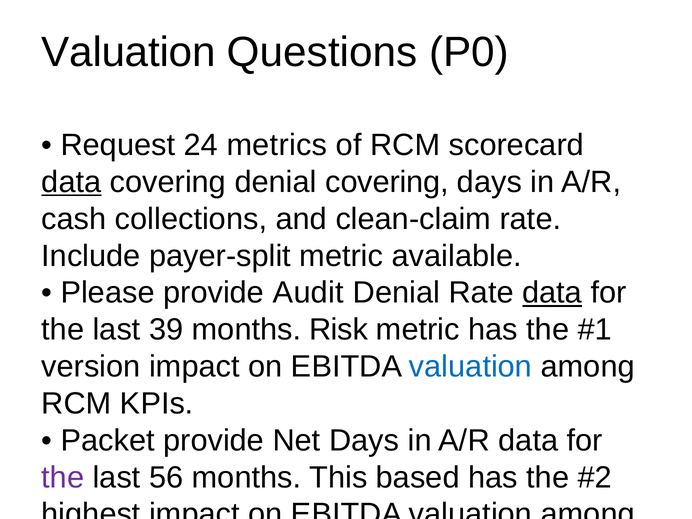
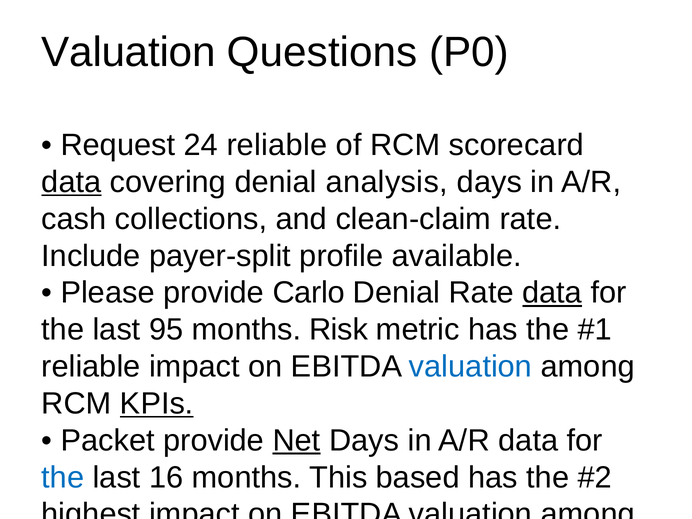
24 metrics: metrics -> reliable (277, 145)
denial covering: covering -> analysis (387, 182)
payer-split metric: metric -> profile (341, 256)
Audit: Audit -> Carlo (309, 293)
39: 39 -> 95 (166, 330)
version: version -> reliable (91, 367)
KPIs underline: none -> present (157, 404)
Net underline: none -> present (297, 440)
the colour: purple -> blue (63, 477)
56: 56 -> 16 (166, 477)
